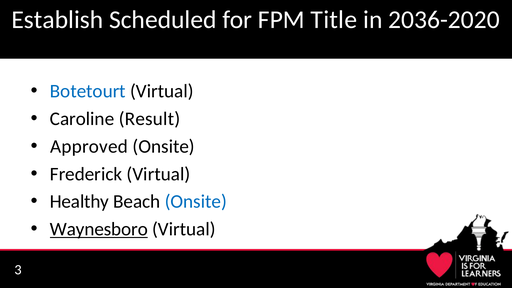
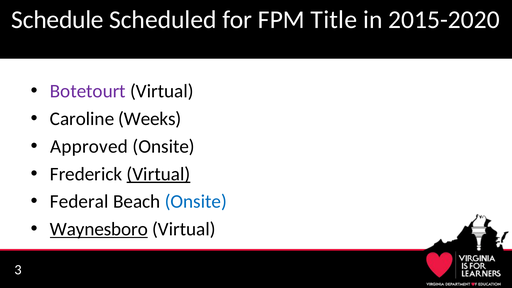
Establish: Establish -> Schedule (58, 20)
2036-2020: 2036-2020 -> 2015-2020 (444, 20)
Botetourt colour: blue -> purple (88, 91)
Result: Result -> Weeks (150, 119)
Virtual underline: none -> present (158, 174)
Healthy: Healthy -> Federal (79, 202)
